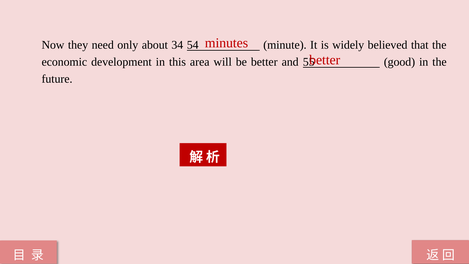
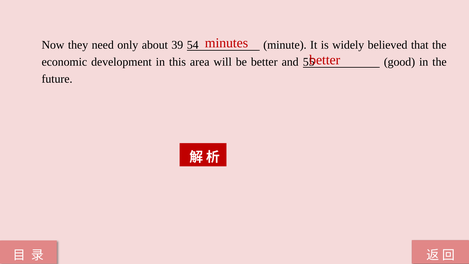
34: 34 -> 39 (177, 45)
